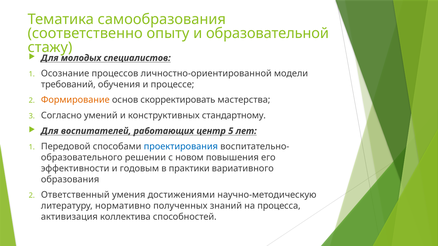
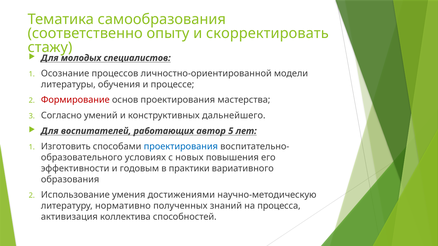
образовательной: образовательной -> скорректировать (267, 33)
требований: требований -> литературы (68, 85)
Формирование colour: orange -> red (75, 100)
основ скорректировать: скорректировать -> проектирования (178, 100)
стандартному: стандартному -> дальнейшего (234, 116)
центр: центр -> автор (211, 131)
Передовой: Передовой -> Изготовить (66, 147)
решении: решении -> условиях (145, 158)
новом: новом -> новых (189, 158)
Ответственный: Ответственный -> Использование (75, 195)
